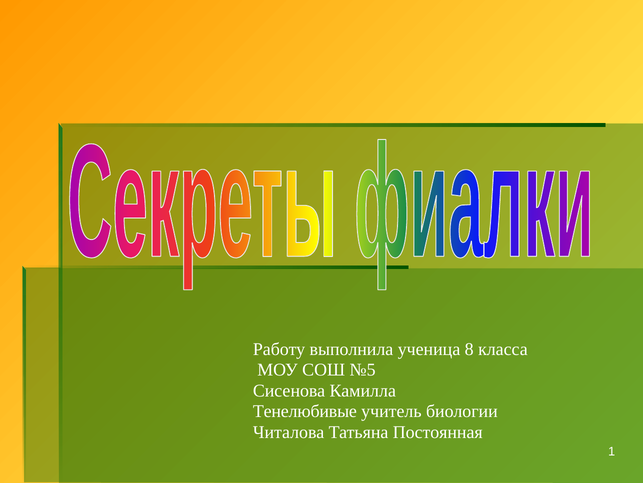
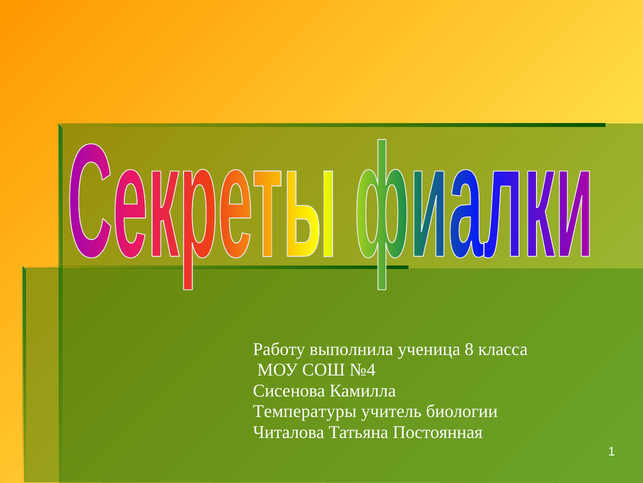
№5: №5 -> №4 (363, 369)
Тенелюбивые: Тенелюбивые -> Температуры (305, 411)
